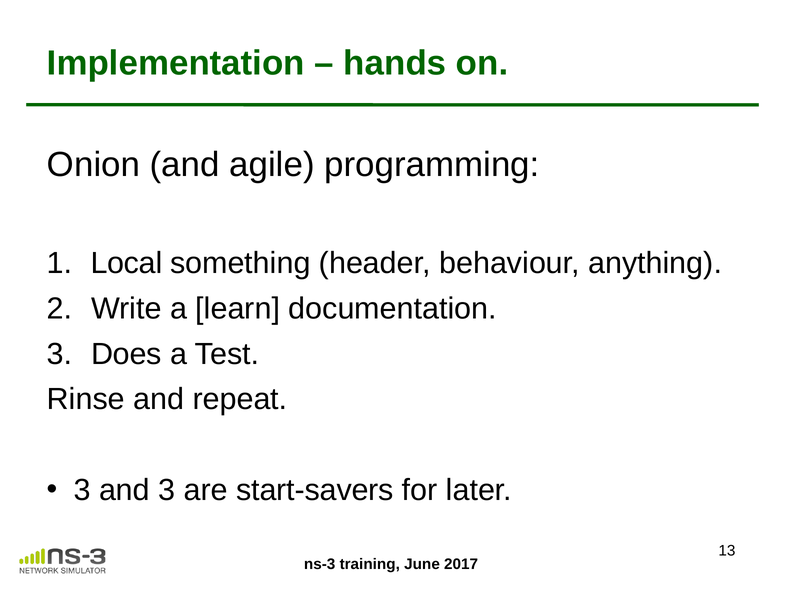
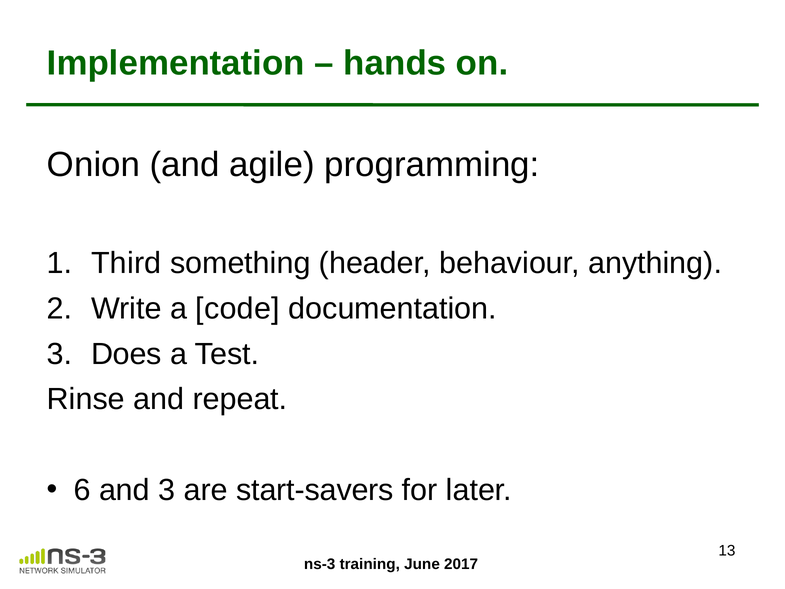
Local: Local -> Third (126, 263)
learn: learn -> code (238, 308)
3: 3 -> 6 (82, 490)
